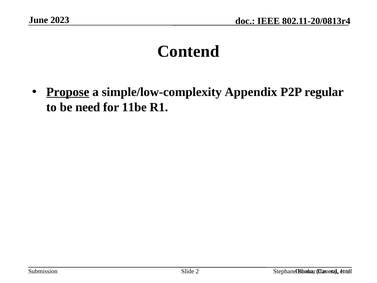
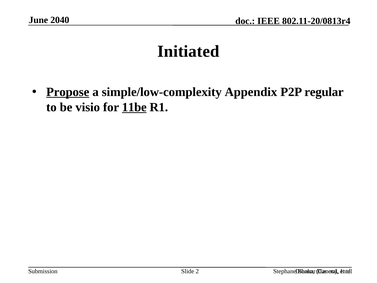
2023: 2023 -> 2040 (60, 20)
Contend: Contend -> Initiated (188, 51)
need: need -> visio (88, 107)
11be underline: none -> present (134, 107)
